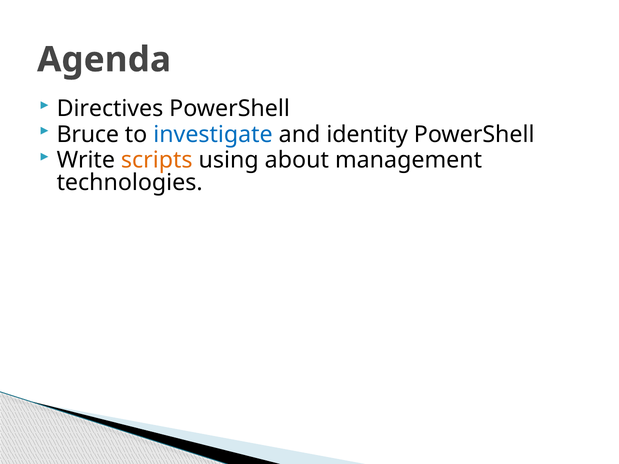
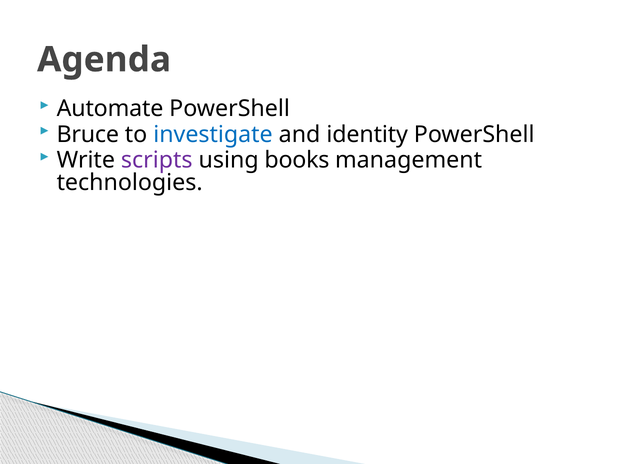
Directives: Directives -> Automate (110, 109)
scripts colour: orange -> purple (157, 160)
about: about -> books (297, 160)
